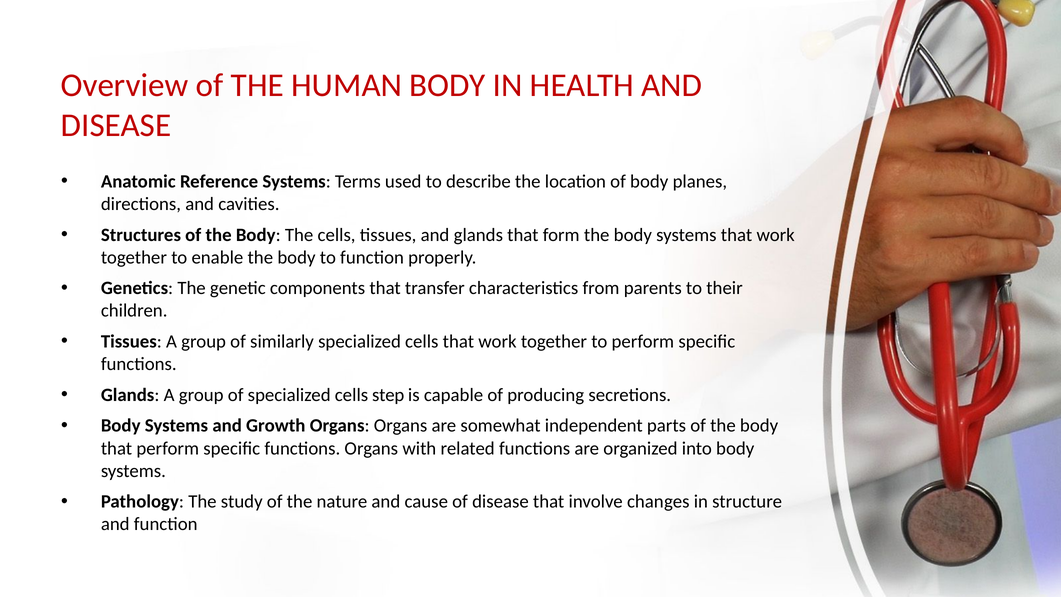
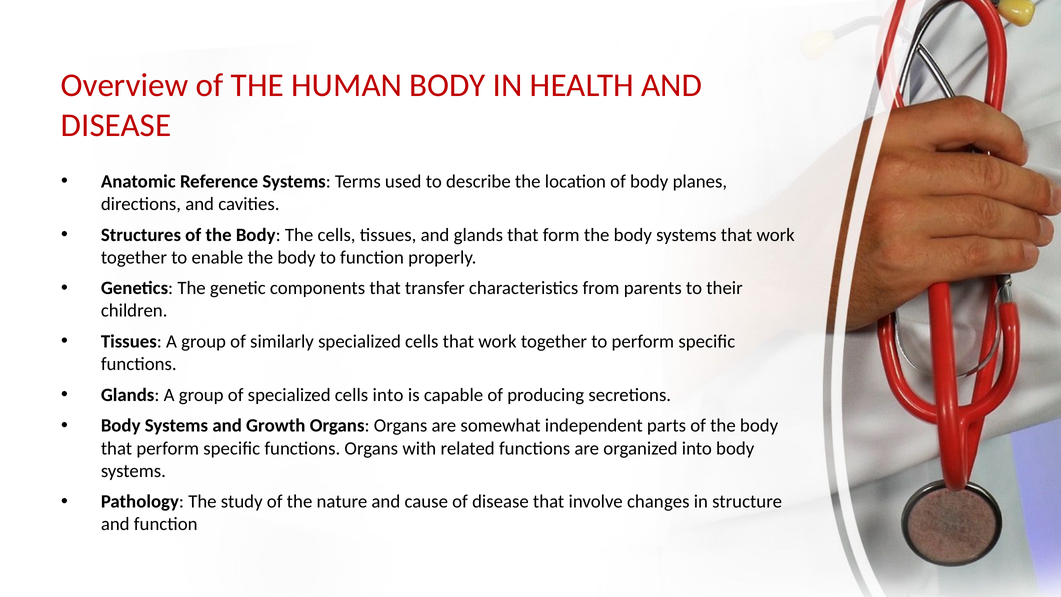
cells step: step -> into (388, 395)
